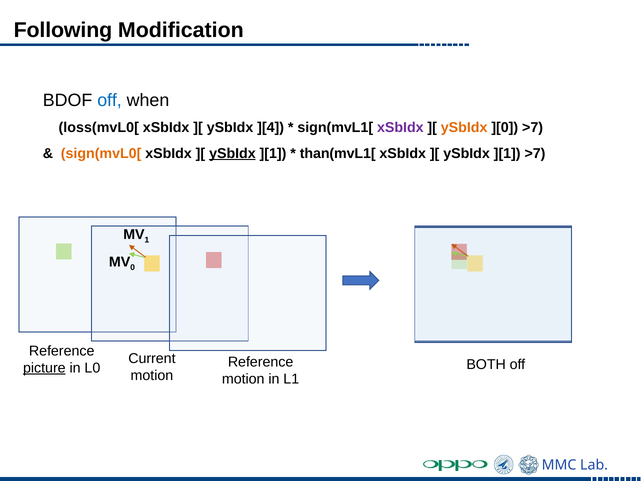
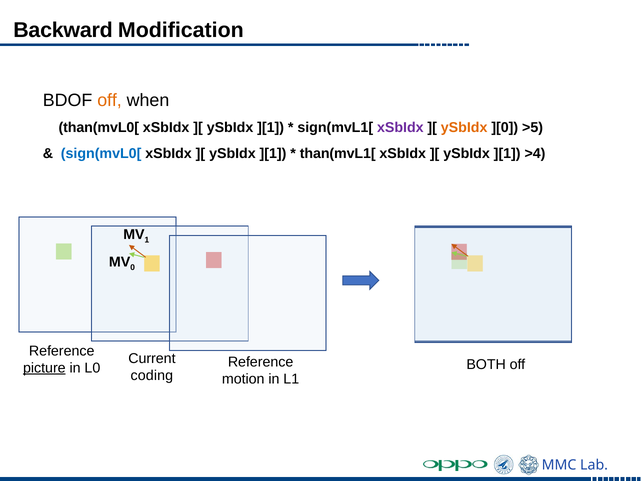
Following: Following -> Backward (63, 30)
off colour: blue -> orange (110, 100)
loss(mvL0[: loss(mvL0[ -> than(mvL0[ (99, 128)
][4: ][4 -> ][1 (271, 128)
][0 >7: >7 -> >5 (533, 128)
sign(mvL0[ colour: orange -> blue (101, 153)
ySbIdx underline: present -> none (232, 153)
][1 >7: >7 -> >4 (535, 153)
motion: motion -> coding (152, 375)
